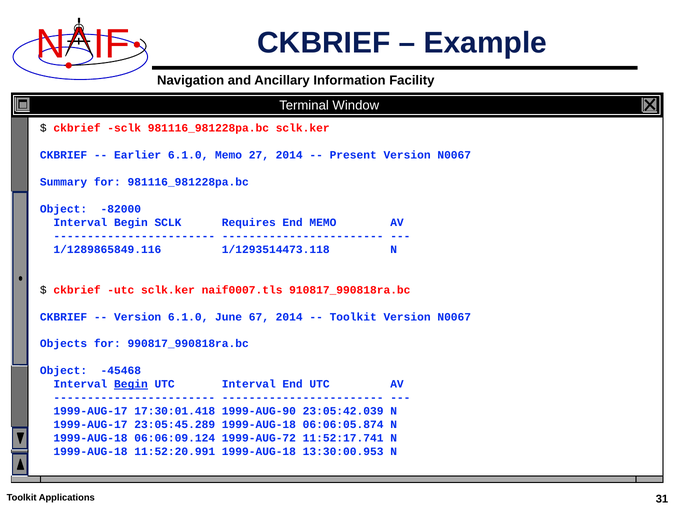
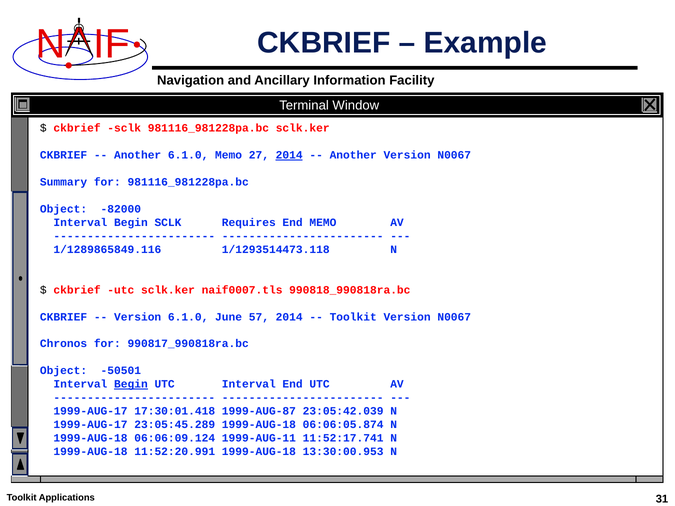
Earlier: Earlier -> Another (138, 155)
2014 underline: none -> present (289, 155)
Present: Present -> Another (353, 155)
910817_990818ra.bc: 910817_990818ra.bc -> 990818_990818ra.bc (350, 290)
67: 67 -> 57 (259, 317)
Objects: Objects -> Chronos (64, 344)
-45468: -45468 -> -50501 (121, 371)
1999-AUG-90: 1999-AUG-90 -> 1999-AUG-87 (259, 411)
1999-AUG-72: 1999-AUG-72 -> 1999-AUG-11 (259, 438)
